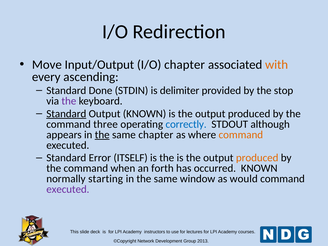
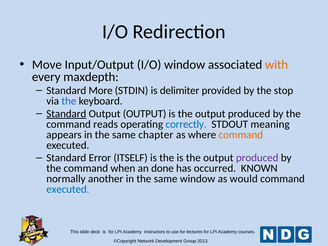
I/O chapter: chapter -> window (185, 65)
ascending: ascending -> maxdepth (91, 77)
Done: Done -> More (101, 91)
the colour: purple -> blue (69, 101)
Output KNOWN: KNOWN -> OUTPUT (145, 114)
three: three -> reads (106, 124)
although: although -> meaning (270, 124)
the underline: present -> none (102, 135)
produced colour: orange -> purple (257, 158)
forth: forth -> done (162, 168)
starting: starting -> another (106, 179)
executed colour: purple -> blue (68, 189)
